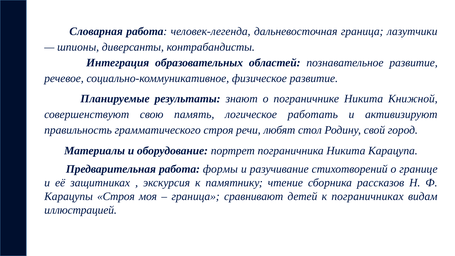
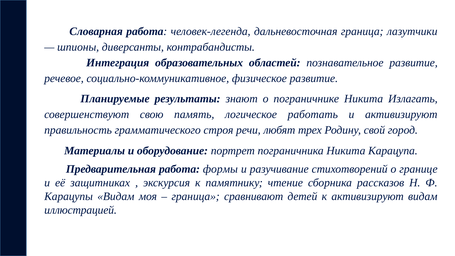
Книжной: Книжной -> Излагать (413, 99)
стол: стол -> трех (310, 130)
Карацупы Строя: Строя -> Видам (116, 196)
к пограничниках: пограничниках -> активизируют (368, 196)
